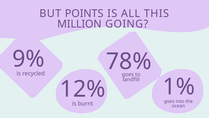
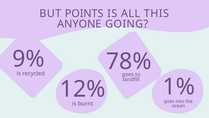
MILLION: MILLION -> ANYONE (79, 24)
